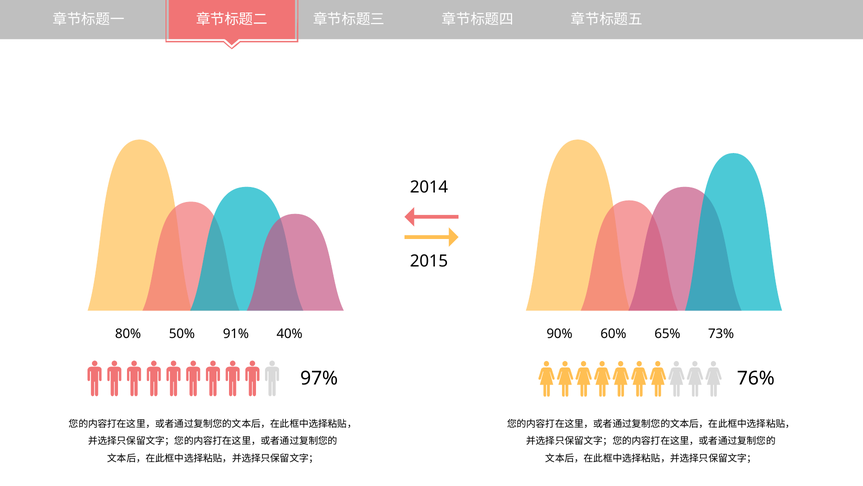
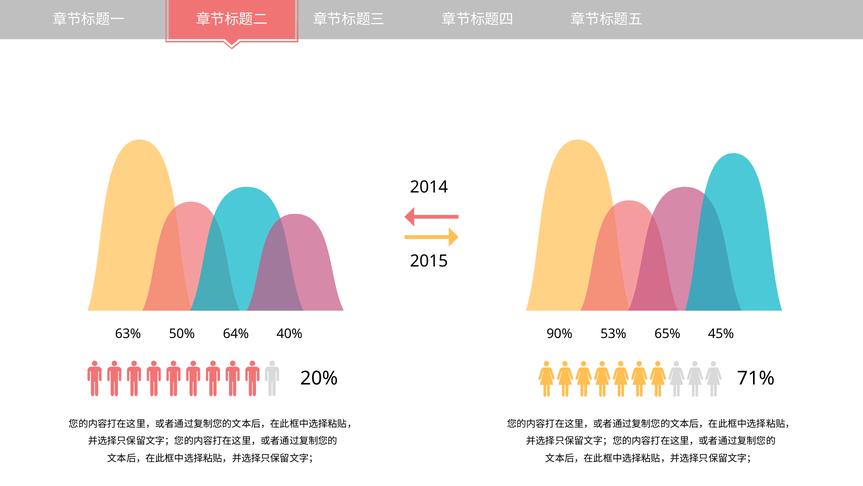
80%: 80% -> 63% (128, 333)
91%: 91% -> 64% (236, 333)
60%: 60% -> 53% (613, 333)
73%: 73% -> 45% (721, 333)
97%: 97% -> 20% (319, 378)
76%: 76% -> 71% (756, 378)
